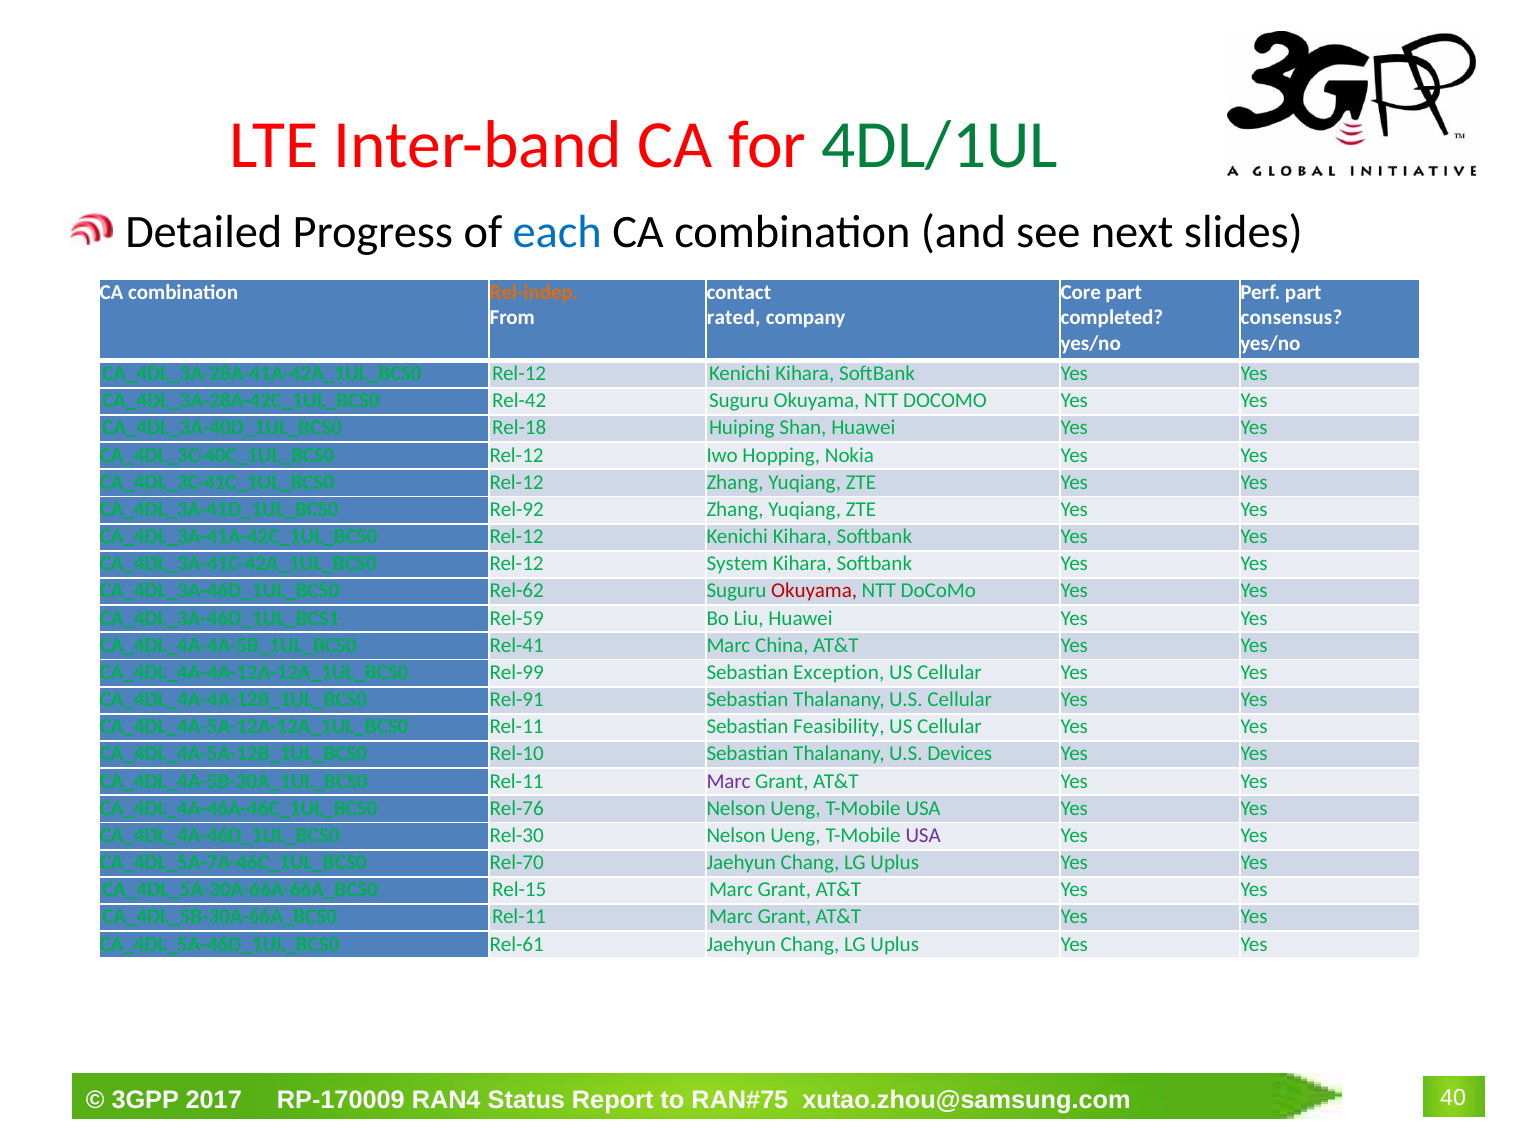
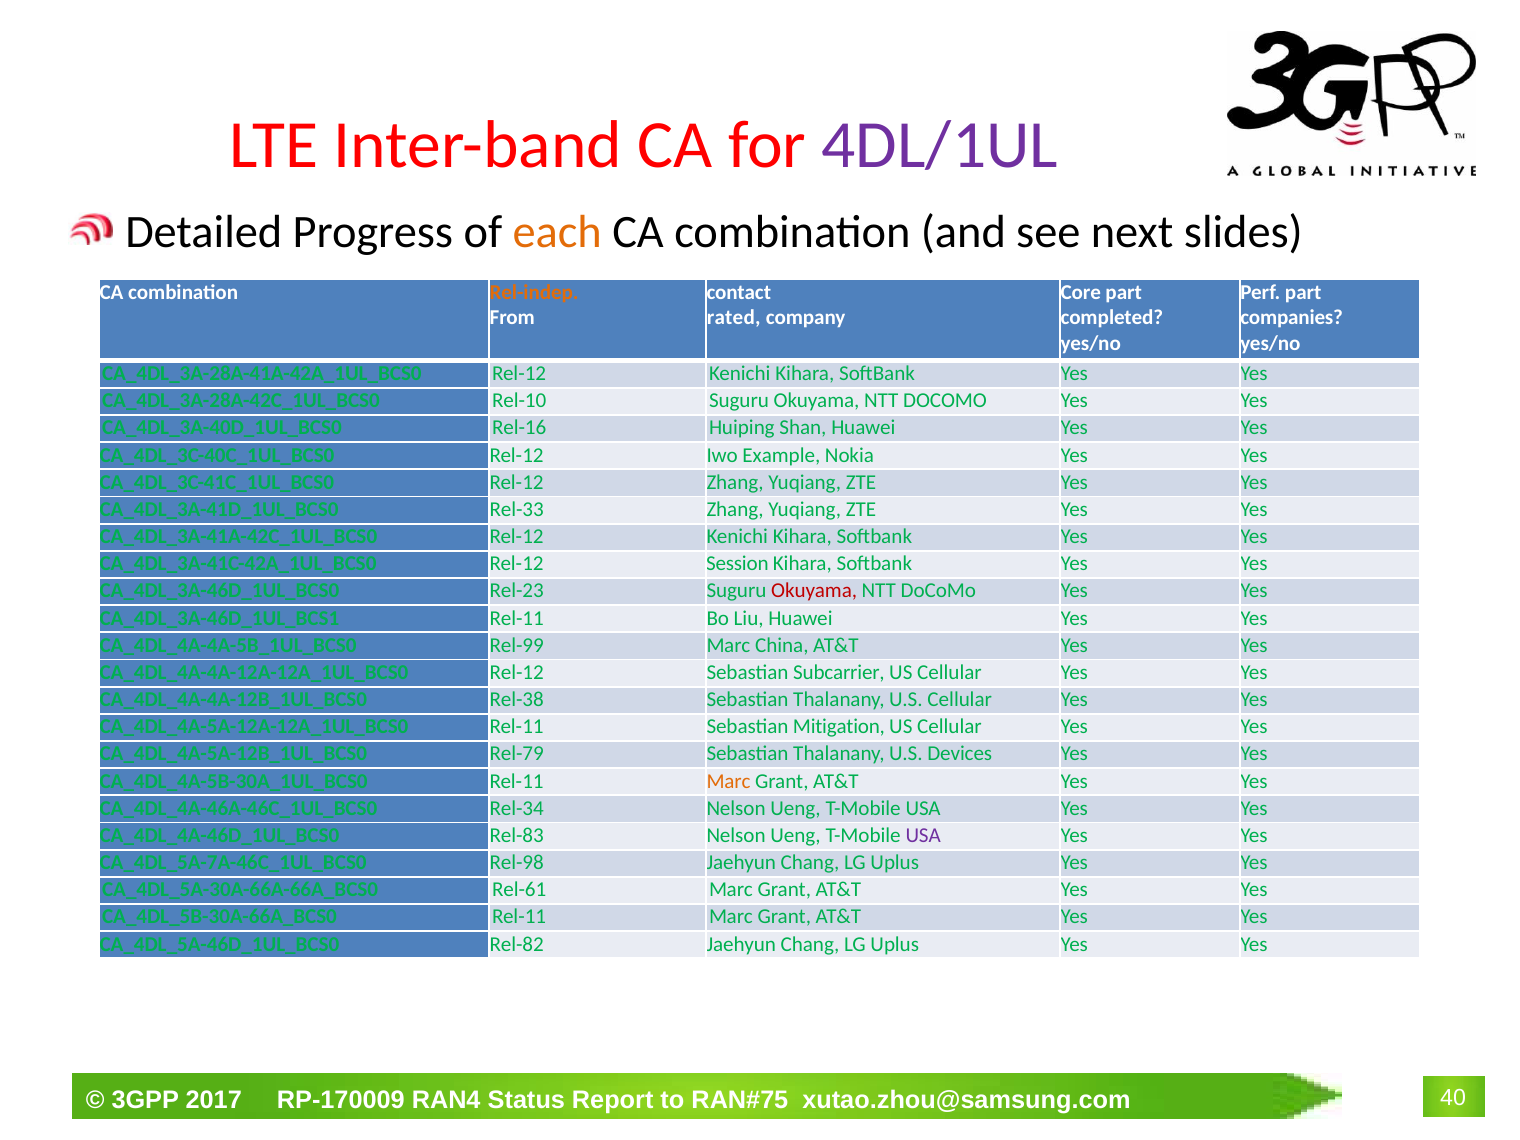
4DL/1UL colour: green -> purple (940, 145)
each colour: blue -> orange (557, 232)
consensus: consensus -> companies (1292, 318)
Rel-42: Rel-42 -> Rel-10 (519, 401)
Rel-18: Rel-18 -> Rel-16 (519, 428)
Hopping: Hopping -> Example (781, 455)
Rel-92: Rel-92 -> Rel-33 (517, 509)
System: System -> Session (737, 564)
Rel-62: Rel-62 -> Rel-23 (517, 591)
Rel-59: Rel-59 -> Rel-11 (517, 618)
Rel-41: Rel-41 -> Rel-99 (517, 645)
Rel-99: Rel-99 -> Rel-12 (517, 672)
Exception: Exception -> Subcarrier (839, 672)
Rel-91: Rel-91 -> Rel-38 (517, 700)
Feasibility: Feasibility -> Mitigation (839, 727)
Rel-10: Rel-10 -> Rel-79 (517, 754)
Marc colour: purple -> orange (728, 781)
Rel-76: Rel-76 -> Rel-34 (517, 808)
Rel-30: Rel-30 -> Rel-83 (517, 835)
Rel-70: Rel-70 -> Rel-98 (517, 863)
Rel-15: Rel-15 -> Rel-61 (519, 890)
Rel-61: Rel-61 -> Rel-82 (517, 944)
